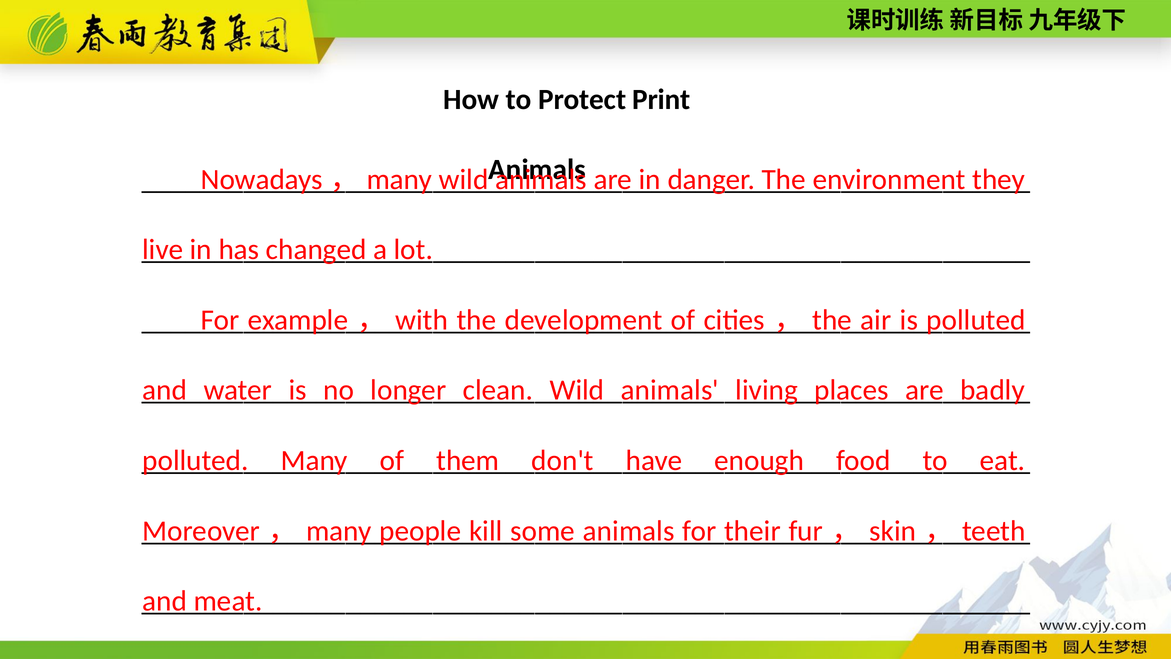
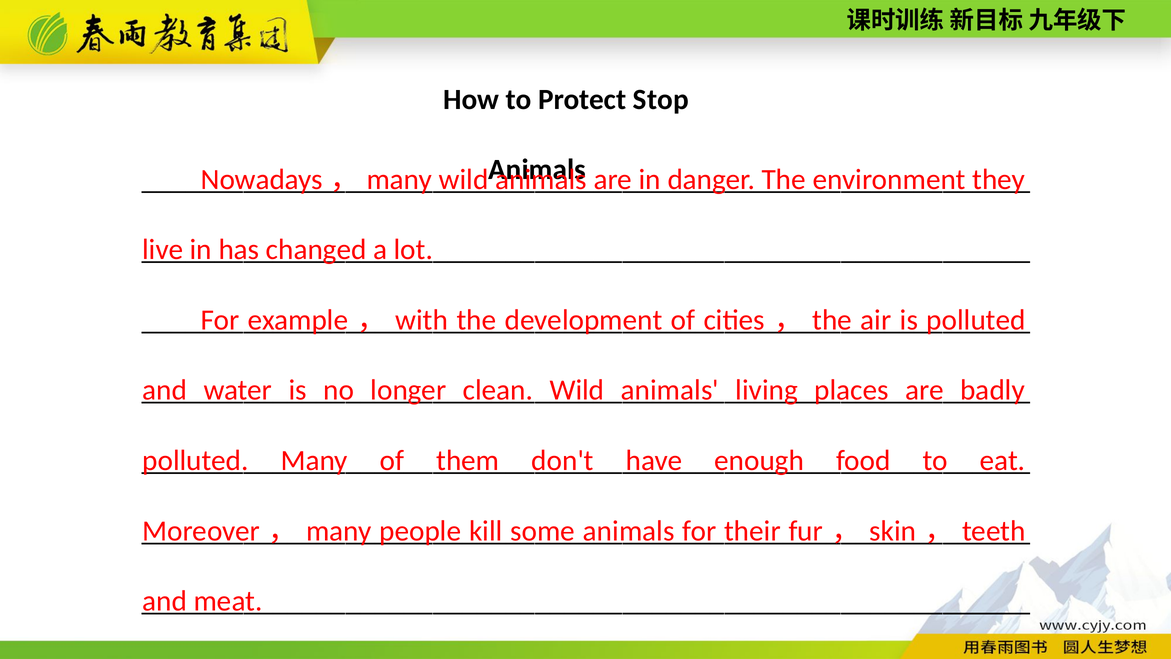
Print: Print -> Stop (661, 99)
